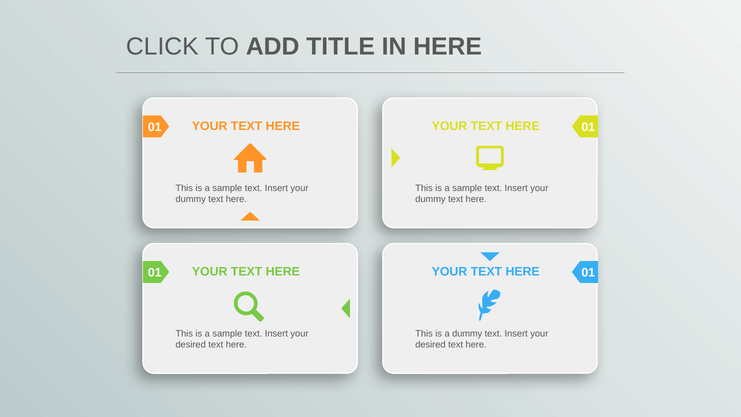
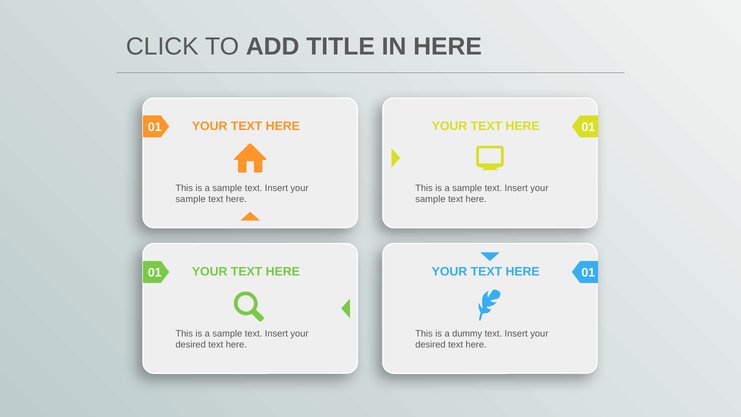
dummy: dummy -> sample (191, 199)
dummy: dummy -> sample (430, 199)
